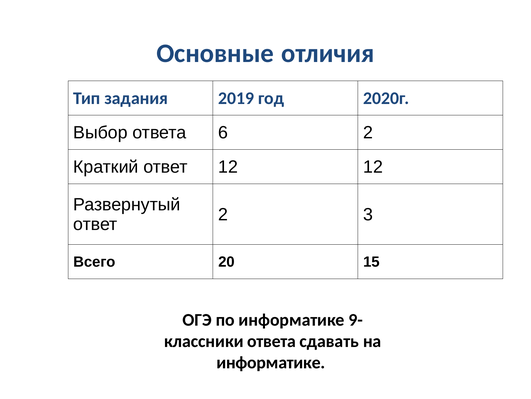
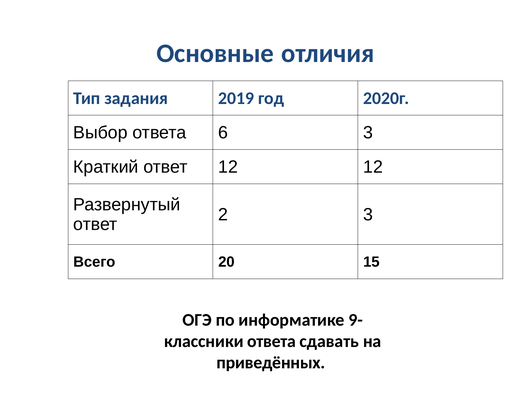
6 2: 2 -> 3 (368, 132)
информатике: информатике -> приведённых (271, 362)
